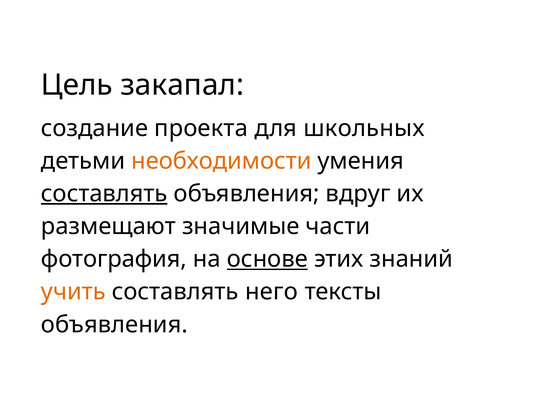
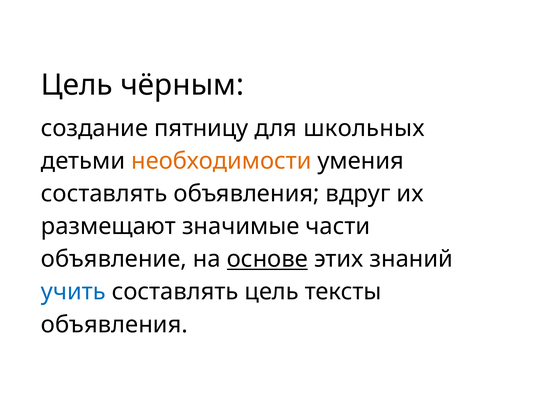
закапал: закапал -> чёрным (182, 85)
проекта: проекта -> пятницу (201, 128)
составлять underline: present -> none (104, 194)
фотография: фотография -> объявление (114, 259)
учить colour: orange -> blue (73, 292)
составлять него: него -> цель (272, 292)
